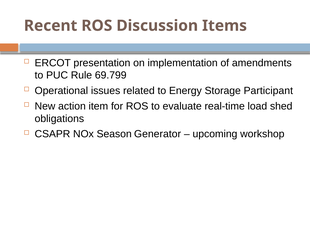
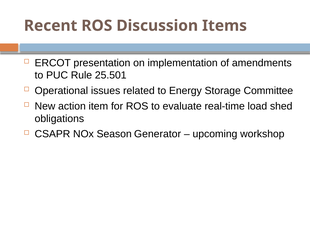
69.799: 69.799 -> 25.501 (111, 75)
Participant: Participant -> Committee (268, 91)
